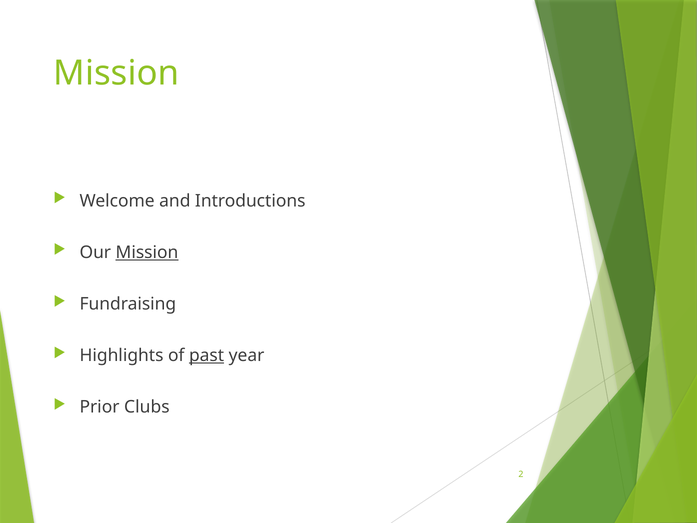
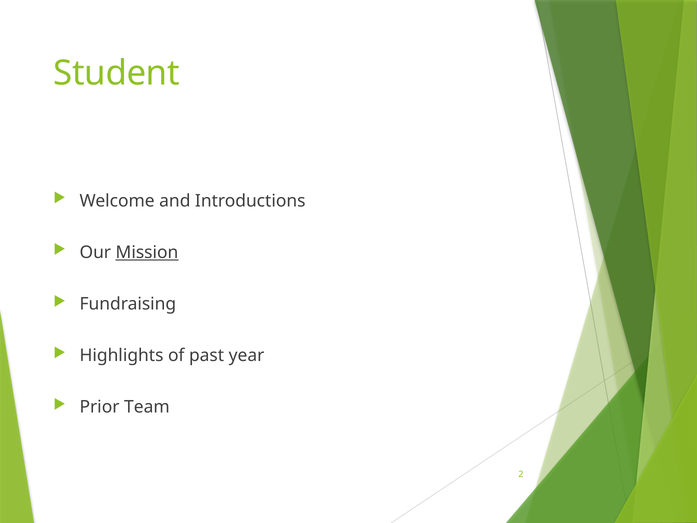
Mission: Mission -> Student (117, 73)
past underline: present -> none (207, 355)
Clubs: Clubs -> Team (147, 407)
